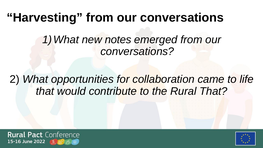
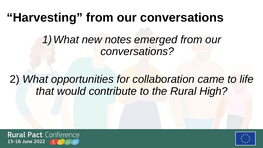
Rural That: That -> High (214, 91)
